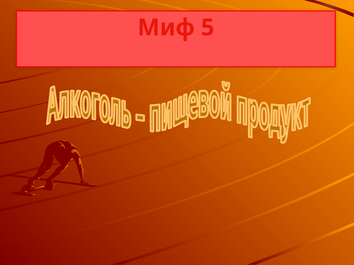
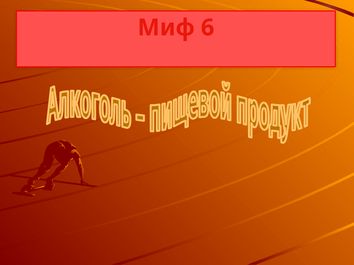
5: 5 -> 6 (208, 28)
